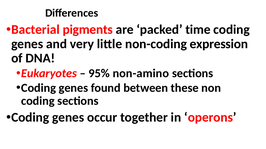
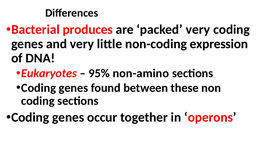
pigments: pigments -> produces (88, 30)
packed time: time -> very (198, 30)
